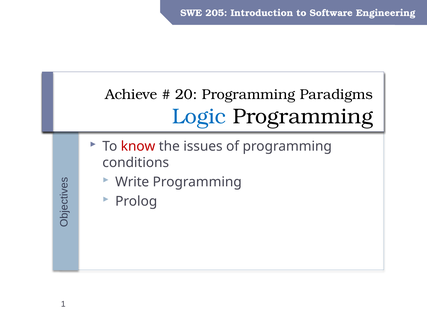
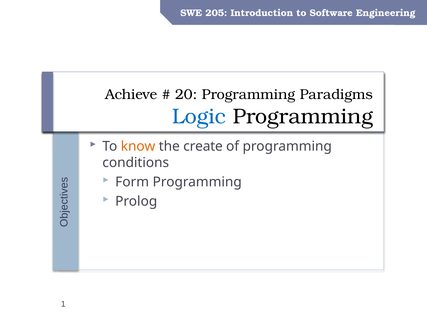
know colour: red -> orange (138, 146)
issues: issues -> create (203, 146)
Write: Write -> Form (132, 182)
